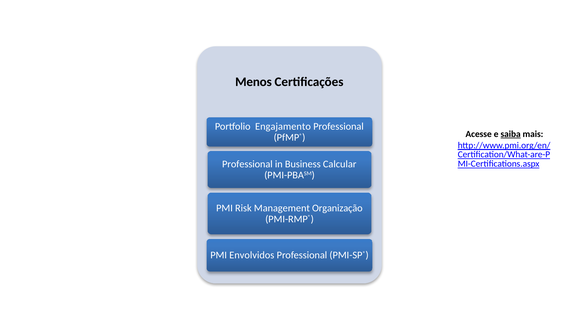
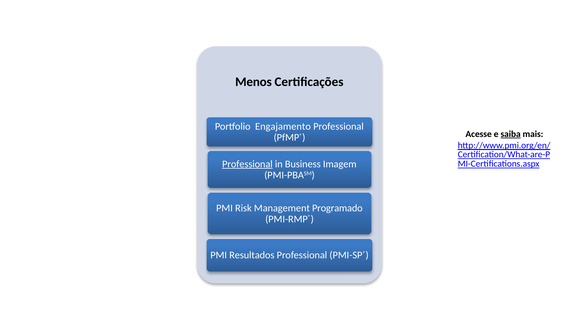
Professional underline: none -> present (247, 164)
Calcular: Calcular -> Imagem (340, 164)
Organização: Organização -> Programado (337, 208)
Envolvidos: Envolvidos -> Resultados (252, 255)
